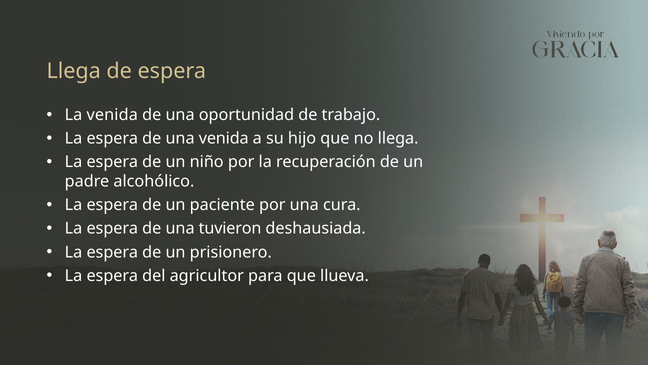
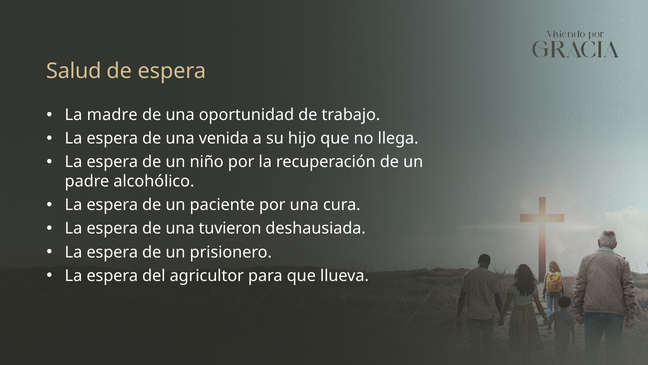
Llega: Llega -> Salud (74, 71)
La venida: venida -> madre (112, 115)
